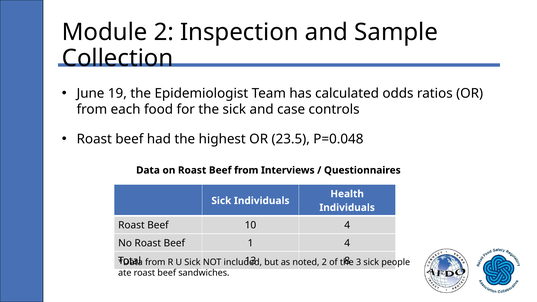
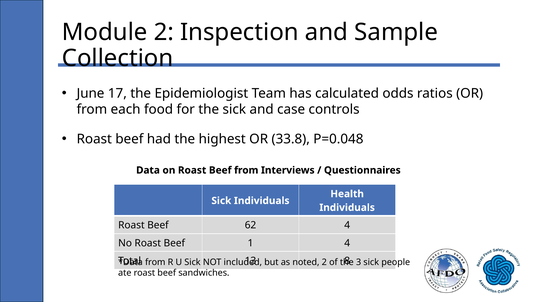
19: 19 -> 17 (117, 93)
23.5: 23.5 -> 33.8 (291, 139)
10: 10 -> 62 (251, 225)
